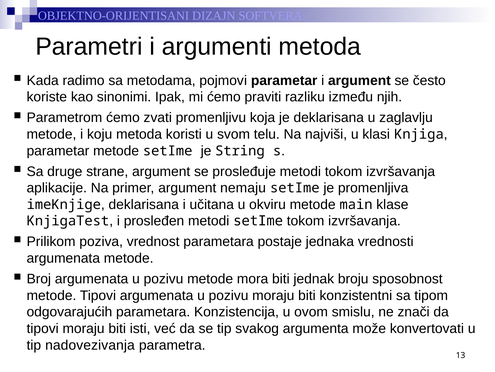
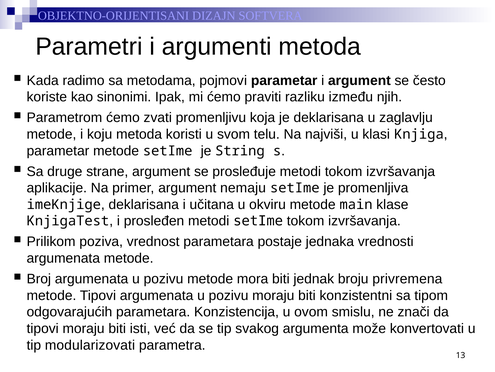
sposobnost: sposobnost -> privremena (407, 278)
nadovezivanja: nadovezivanja -> modularizovati (90, 344)
